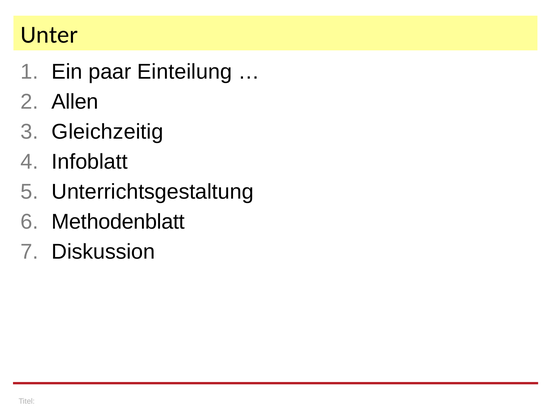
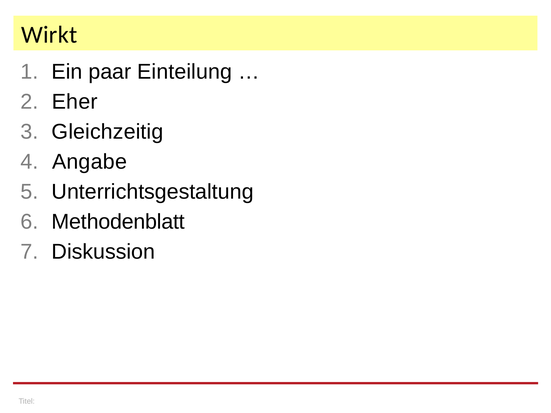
Unter: Unter -> Wirkt (49, 35)
Allen: Allen -> Eher (75, 102)
Infoblatt: Infoblatt -> Angabe (90, 162)
